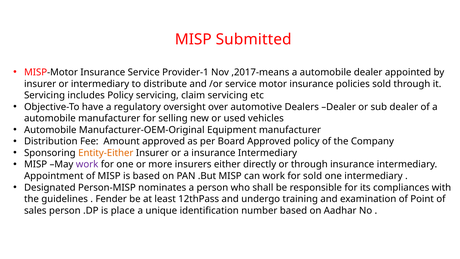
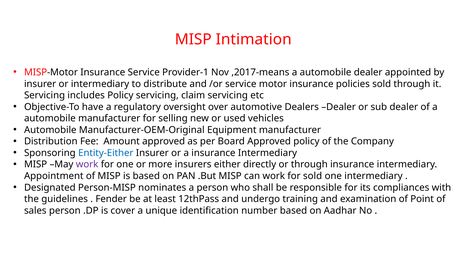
Submitted: Submitted -> Intimation (254, 39)
Entity-Either colour: orange -> blue (106, 153)
place: place -> cover (123, 210)
